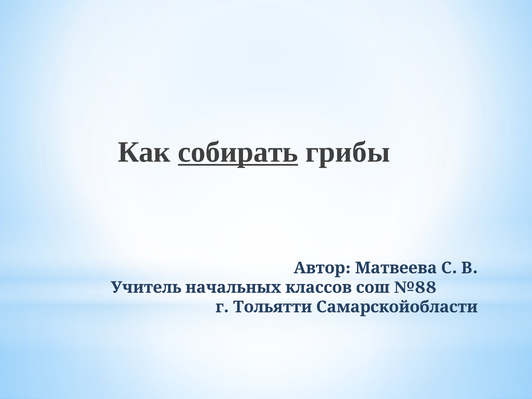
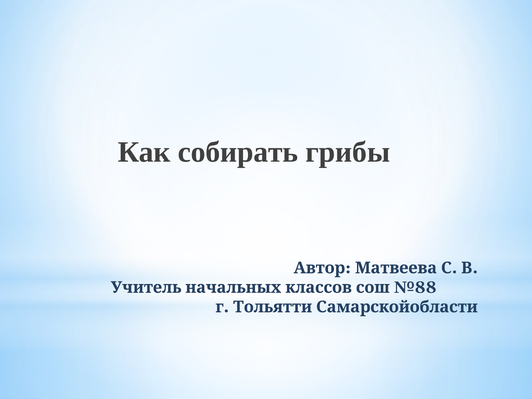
собирать underline: present -> none (238, 152)
